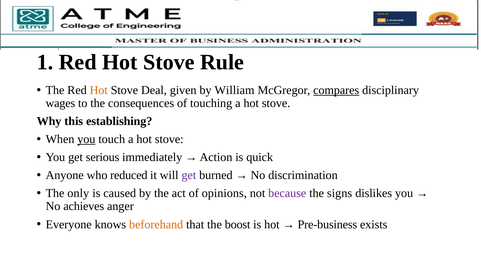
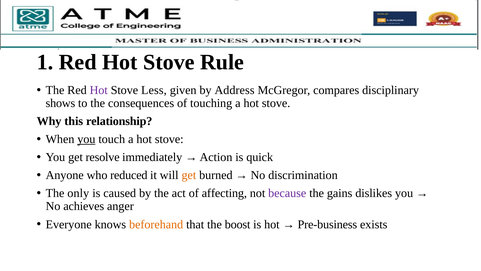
Hot colour: orange -> purple (99, 90)
Deal: Deal -> Less (154, 90)
William: William -> Address (235, 90)
compares underline: present -> none (336, 90)
wages: wages -> shows (60, 103)
establishing: establishing -> relationship (119, 121)
serious: serious -> resolve (103, 157)
get colour: purple -> orange (189, 175)
opinions: opinions -> affecting (224, 193)
signs: signs -> gains (340, 193)
